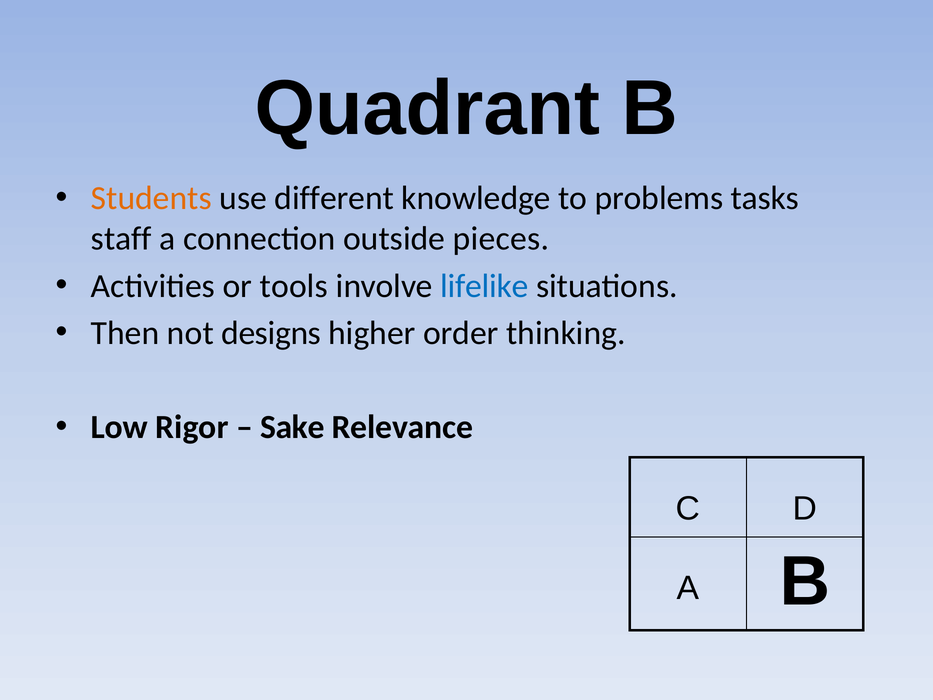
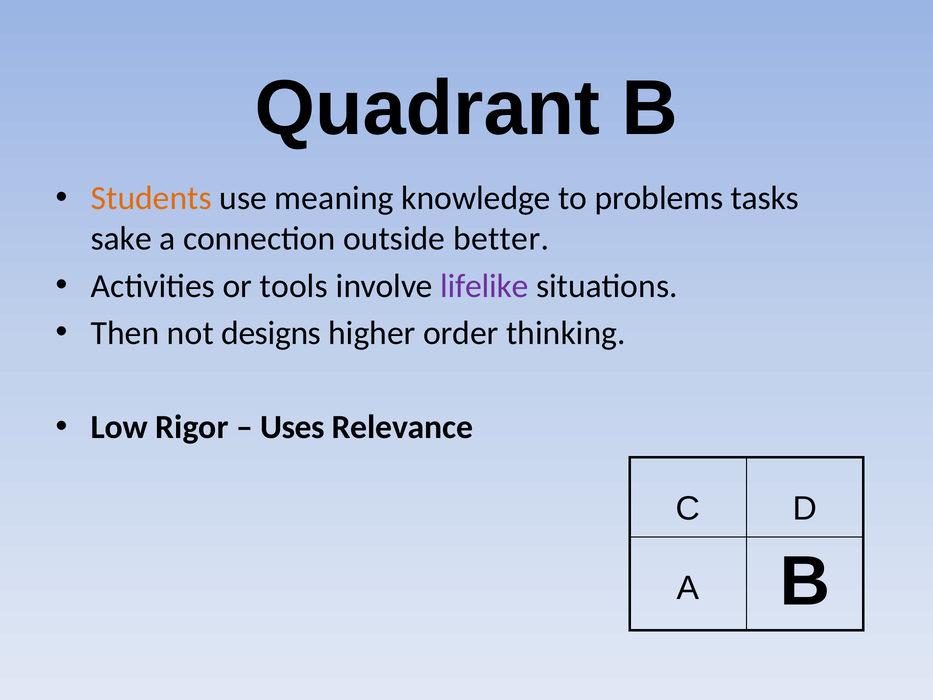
different: different -> meaning (334, 198)
staff: staff -> sake (121, 239)
pieces: pieces -> better (501, 239)
lifelike colour: blue -> purple (484, 286)
Sake: Sake -> Uses (292, 427)
